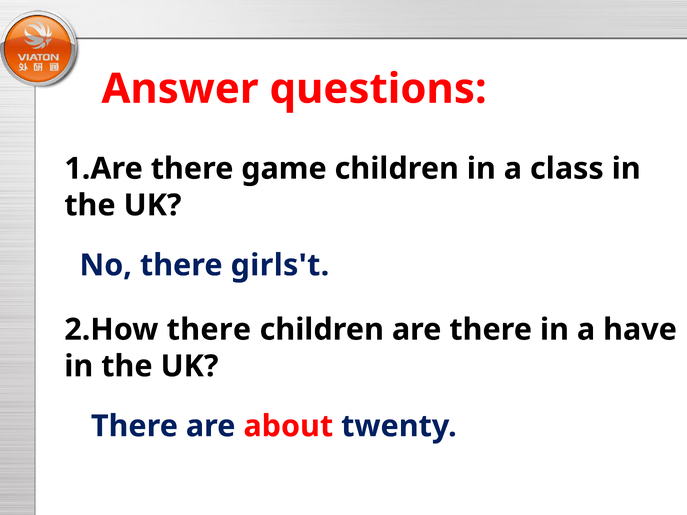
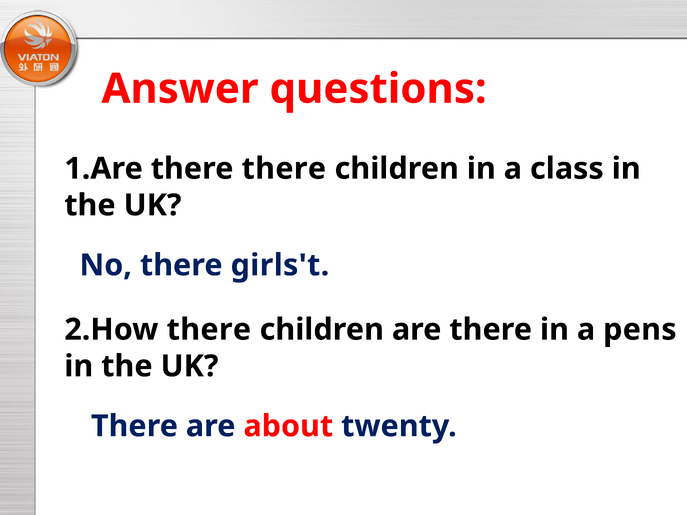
there game: game -> there (284, 169)
have: have -> pens (640, 330)
